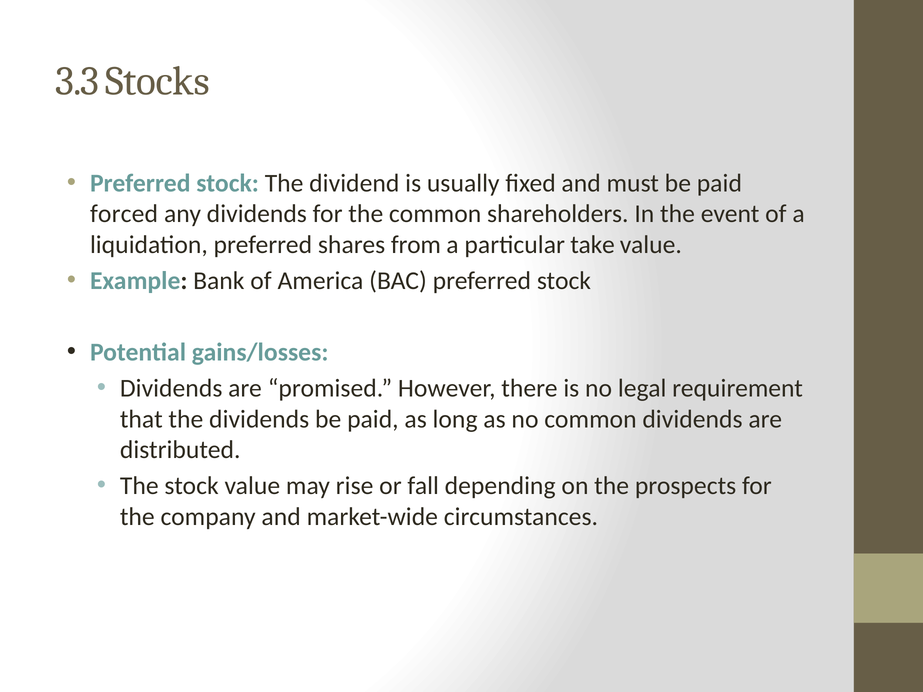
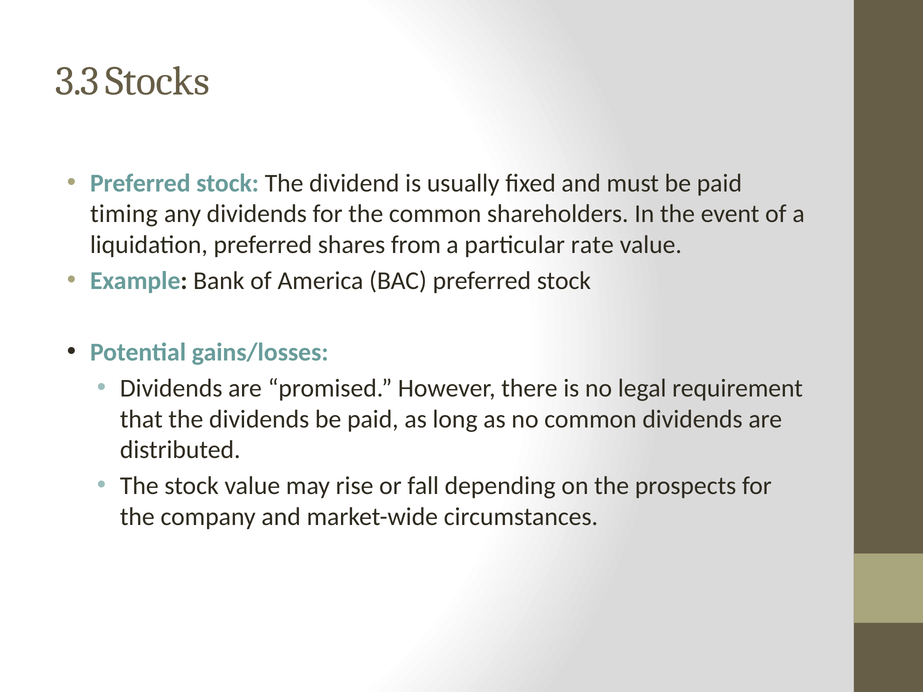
forced: forced -> timing (124, 214)
take: take -> rate (592, 245)
